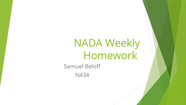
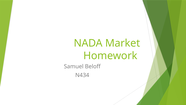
Weekly: Weekly -> Market (123, 43)
